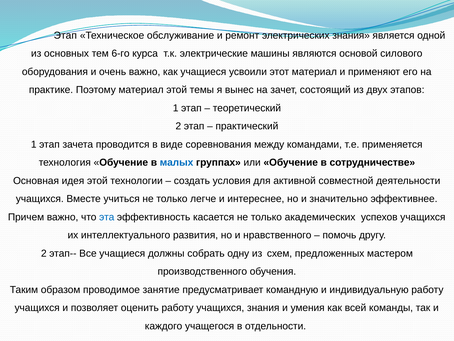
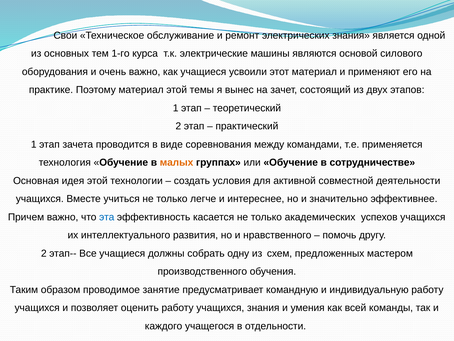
Этап: Этап -> Свои (65, 35)
6-го: 6-го -> 1-го (121, 53)
малых colour: blue -> orange (177, 162)
